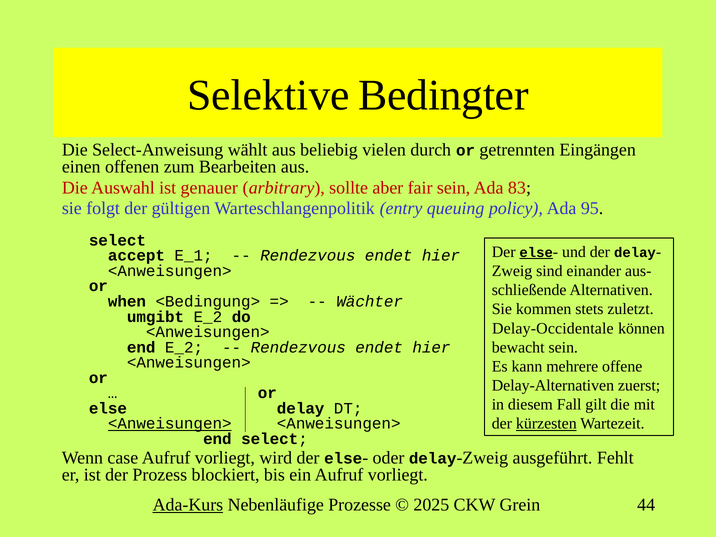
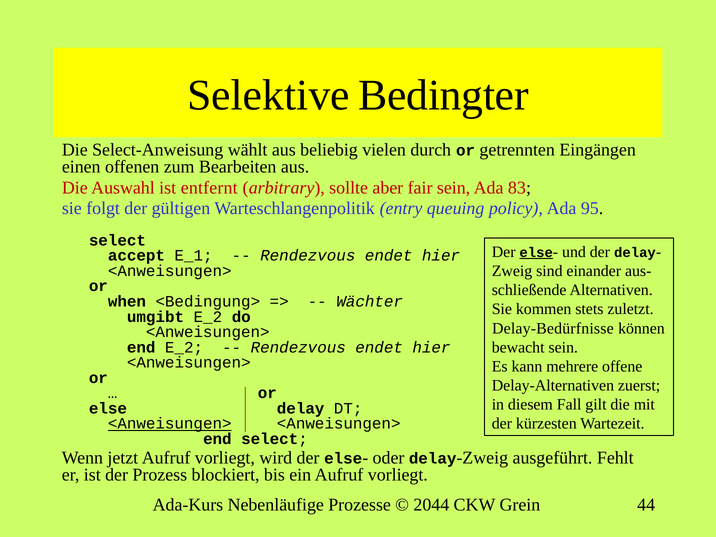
genauer: genauer -> entfernt (209, 188)
Delay-Occidentale: Delay-Occidentale -> Delay-Bedürfnisse (553, 328)
kürzesten underline: present -> none (546, 424)
case: case -> jetzt (123, 458)
Ada-Kurs underline: present -> none (188, 505)
2025: 2025 -> 2044 (431, 505)
